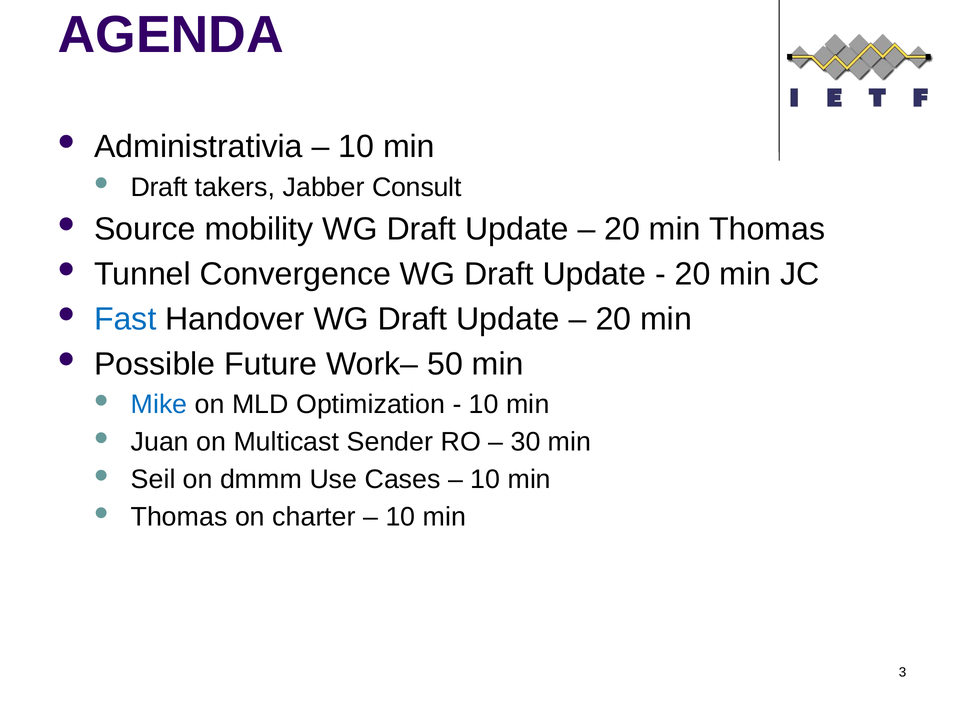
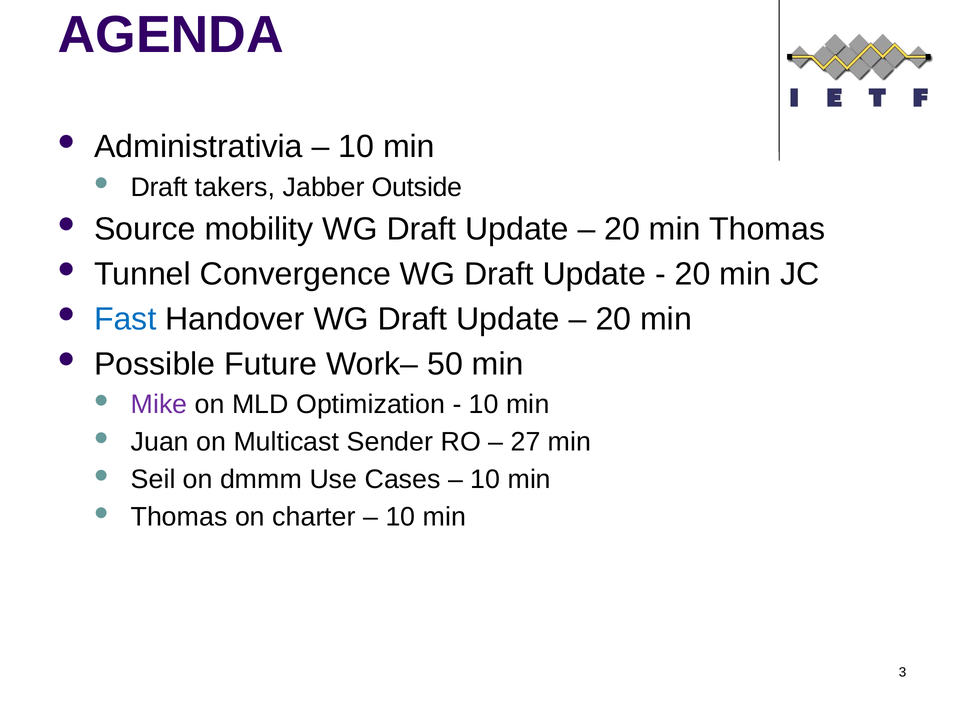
Consult: Consult -> Outside (417, 187)
Mike colour: blue -> purple (159, 405)
30: 30 -> 27 (526, 442)
